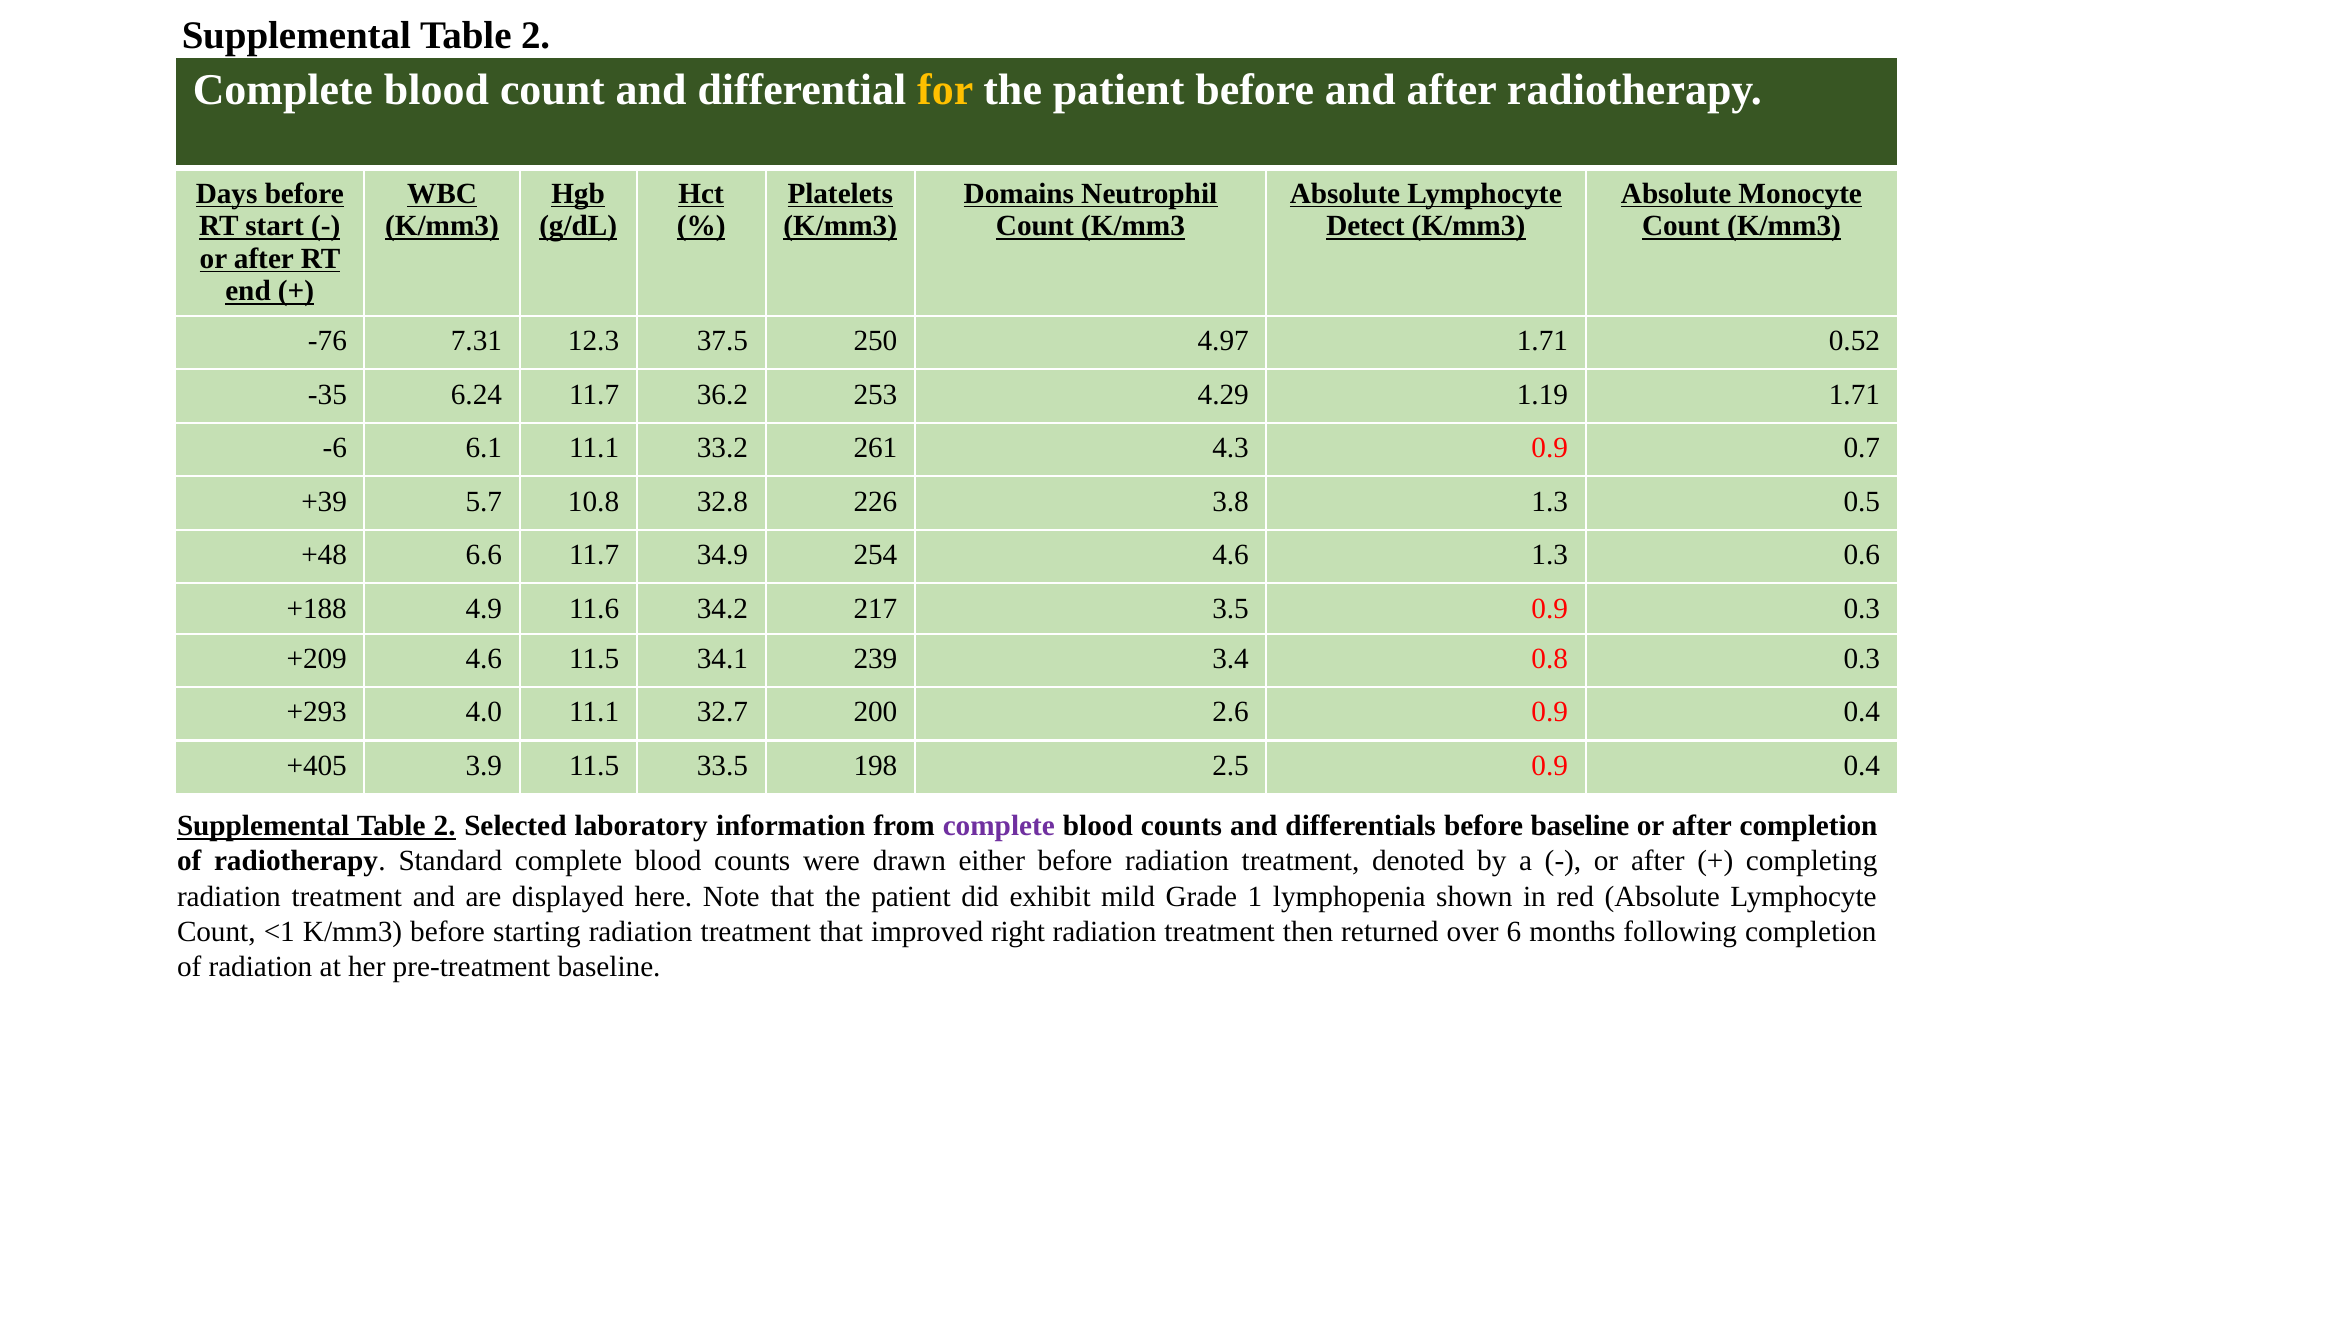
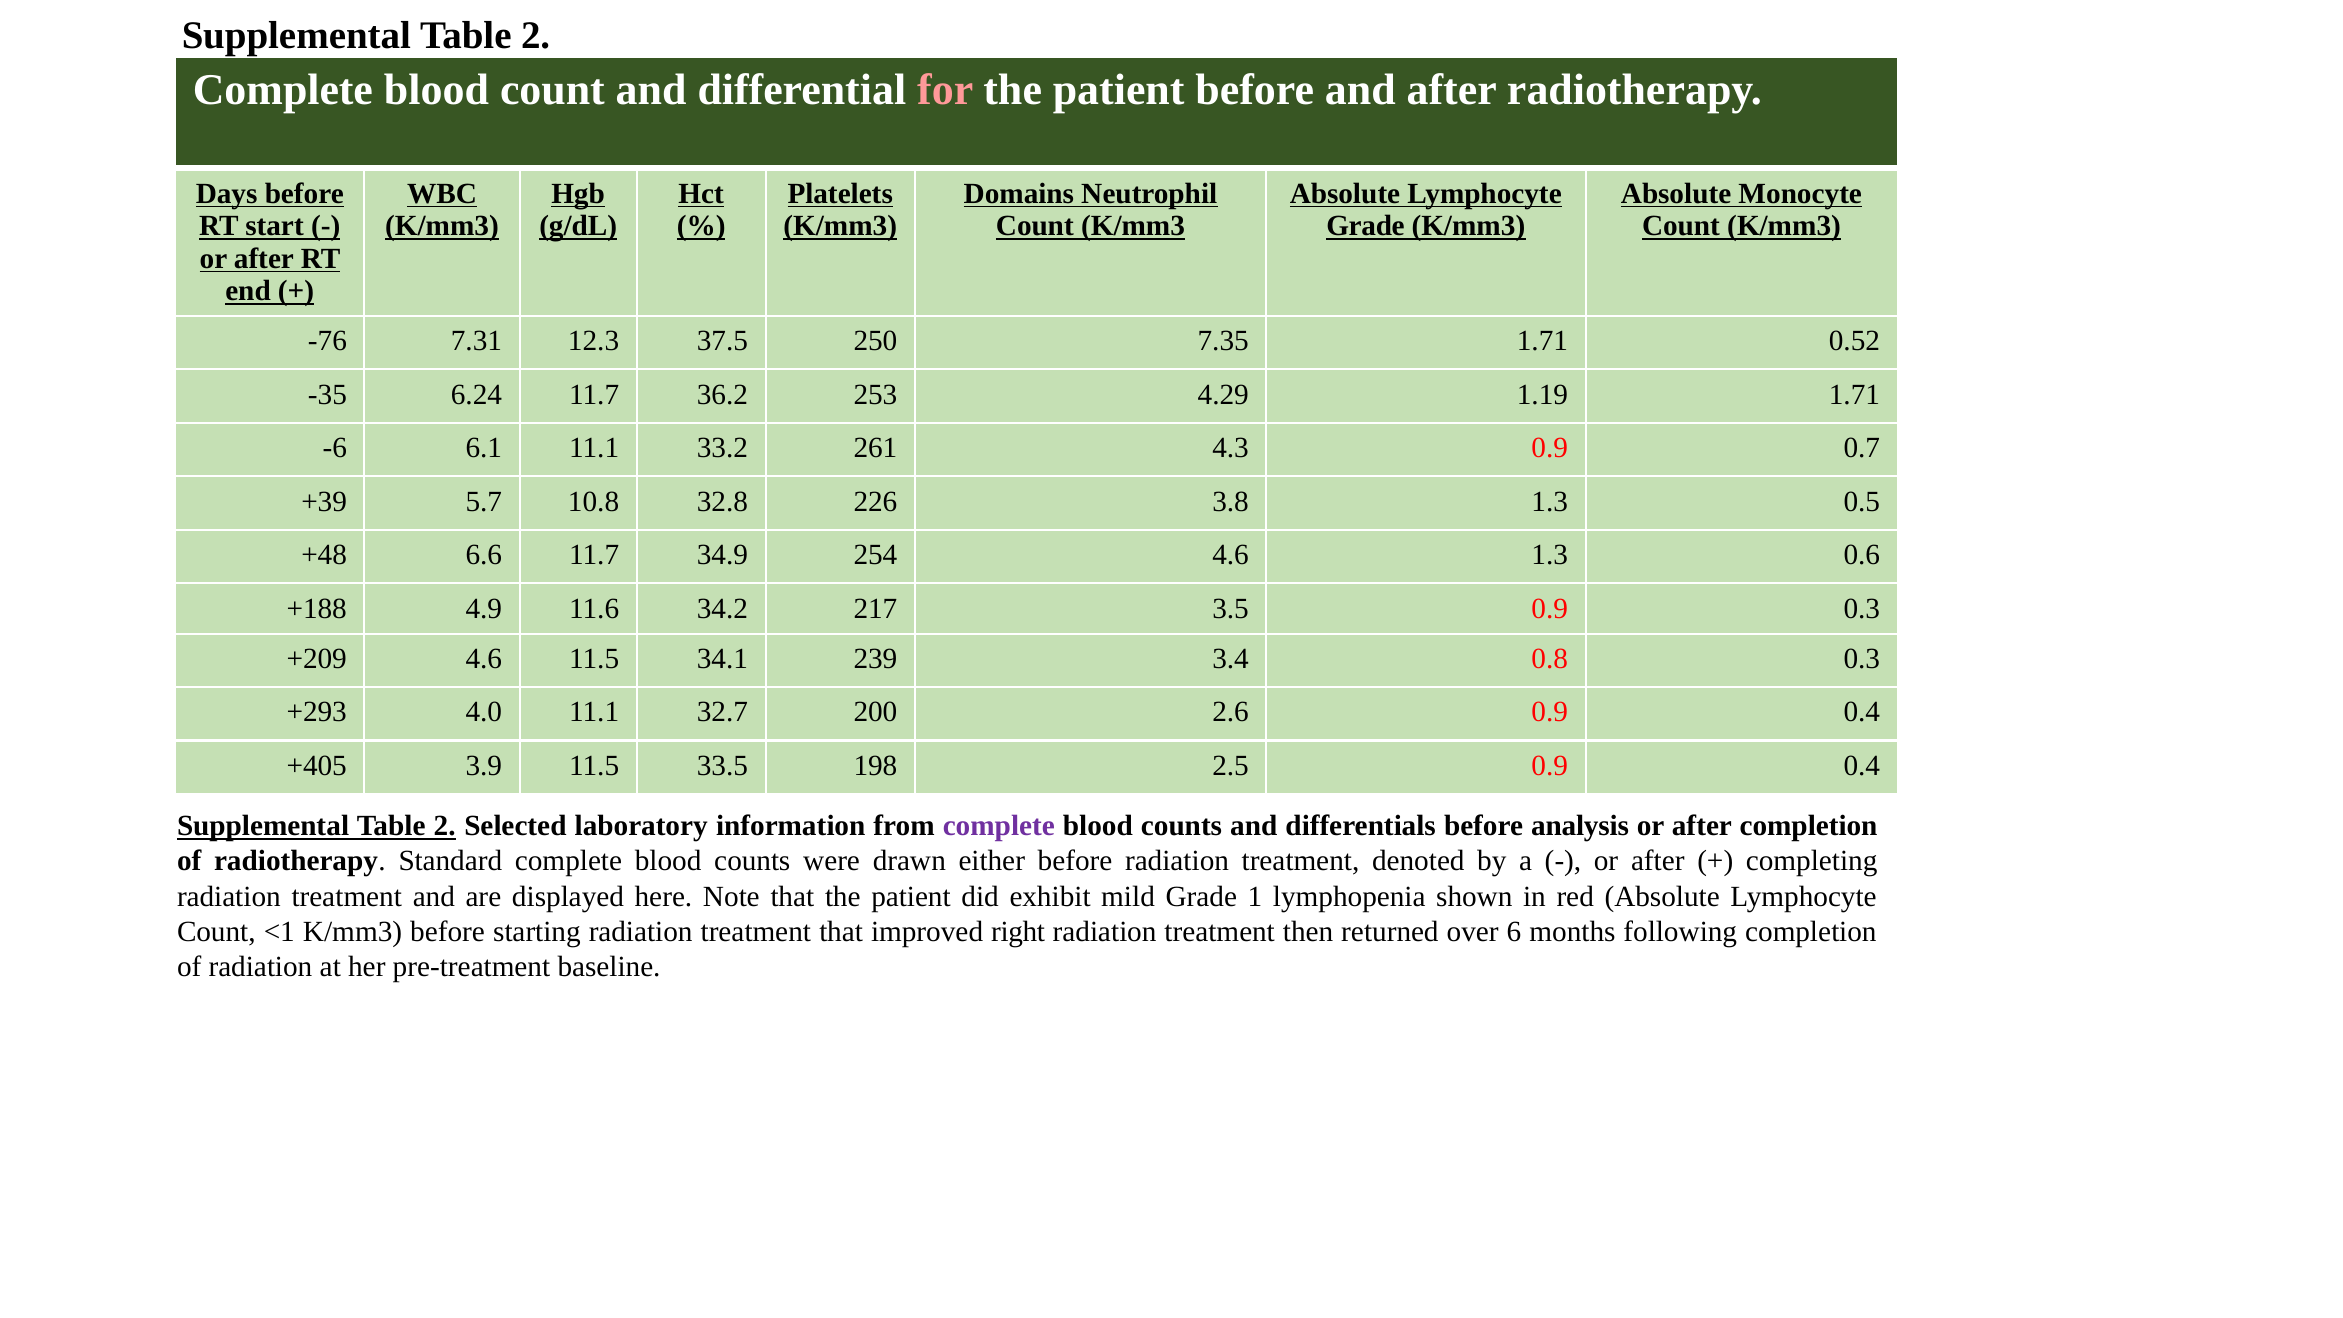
for colour: yellow -> pink (945, 90)
Detect: Detect -> Grade (1366, 226)
4.97: 4.97 -> 7.35 (1223, 341)
before baseline: baseline -> analysis (1580, 826)
